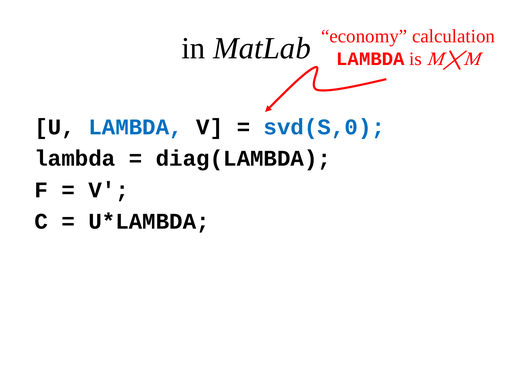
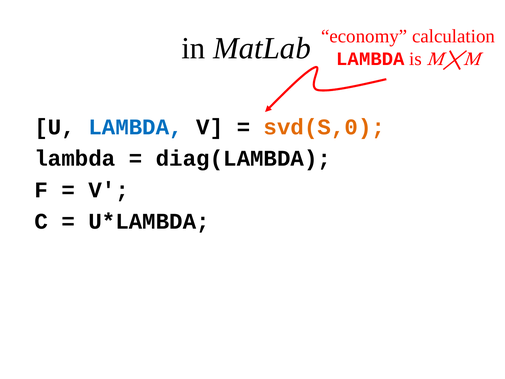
svd(S,0 colour: blue -> orange (324, 127)
